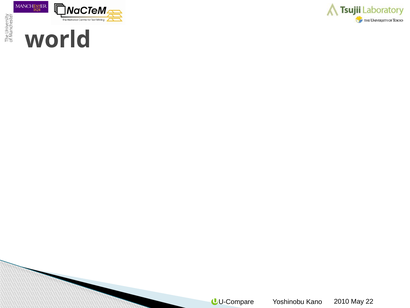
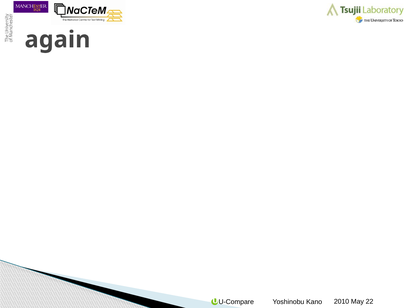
world: world -> again (57, 40)
